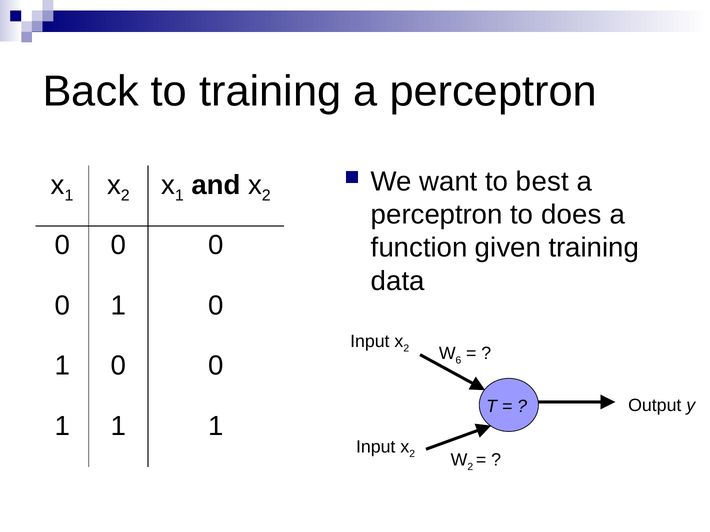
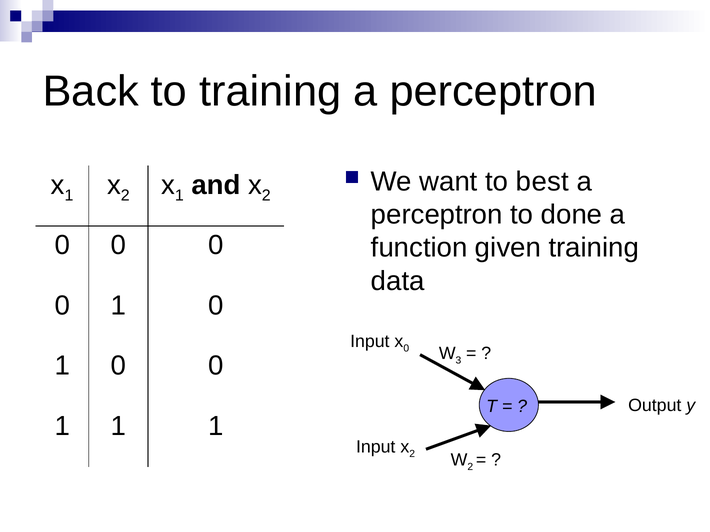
does: does -> done (572, 215)
2: 2 -> 0 (406, 349)
6: 6 -> 3 (458, 361)
